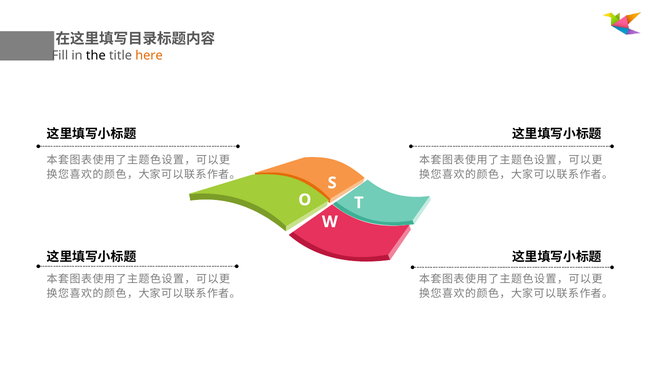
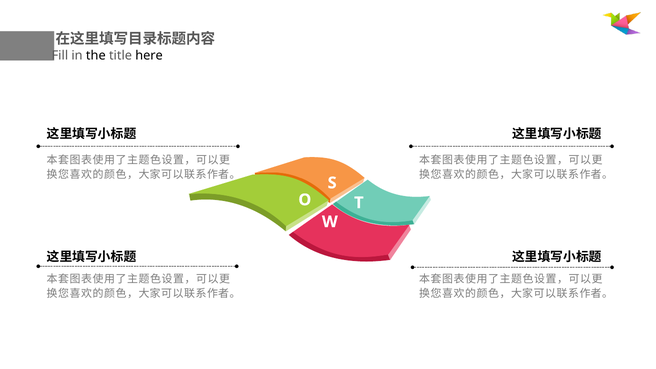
here colour: orange -> black (149, 55)
